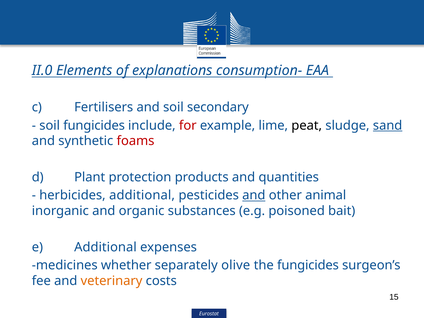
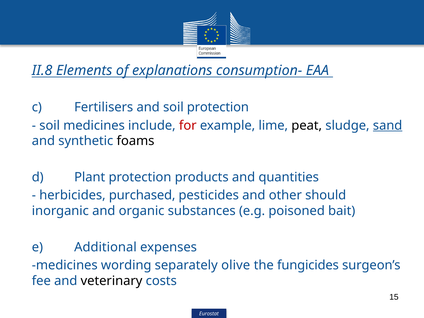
II.0: II.0 -> II.8 (42, 70)
soil secondary: secondary -> protection (218, 107)
soil fungicides: fungicides -> medicines (94, 125)
foams colour: red -> black (136, 141)
herbicides additional: additional -> purchased (142, 195)
and underline: present -> none (254, 195)
animal: animal -> should (326, 195)
whether: whether -> wording (126, 265)
veterinary colour: orange -> black (112, 281)
